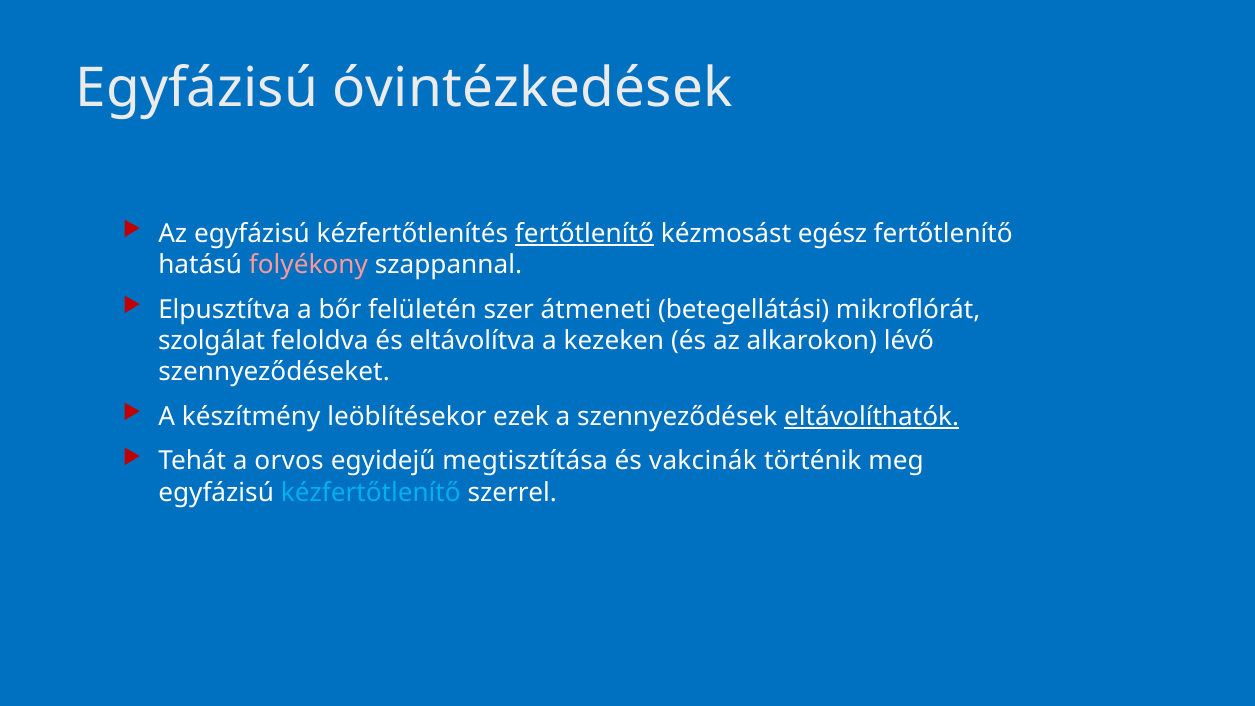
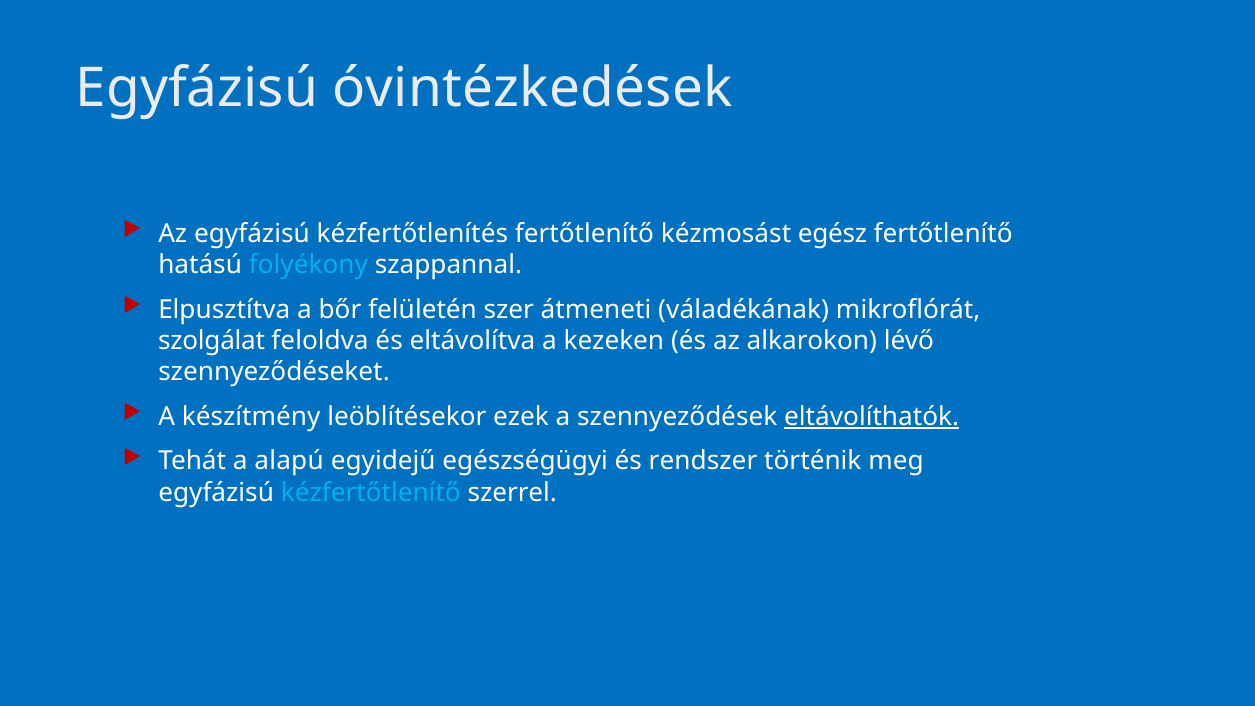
fertőtlenítő underline: present -> none (584, 234)
folyékony colour: pink -> light blue (308, 265)
betegellátási: betegellátási -> váladékának (744, 309)
orvos: orvos -> alapú (289, 461)
megtisztítása: megtisztítása -> egészségügyi (525, 461)
vakcinák: vakcinák -> rendszer (703, 461)
